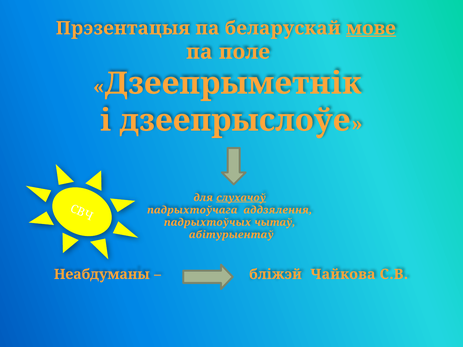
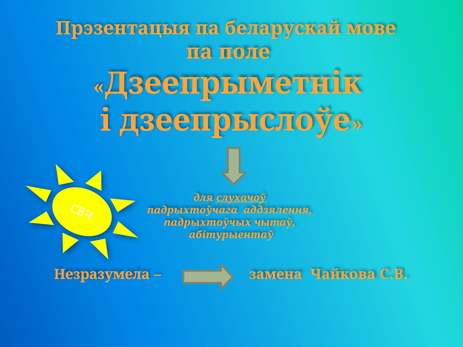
мове underline: present -> none (371, 28)
Неабдуманы: Неабдуманы -> Незразумела (102, 274)
бліжэй: бліжэй -> замена (276, 274)
